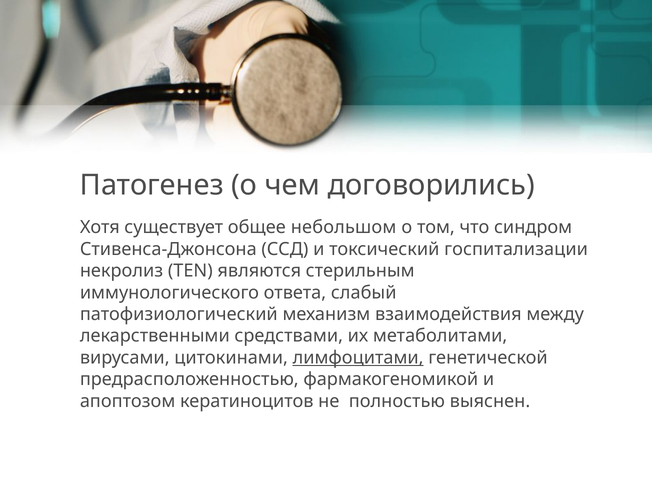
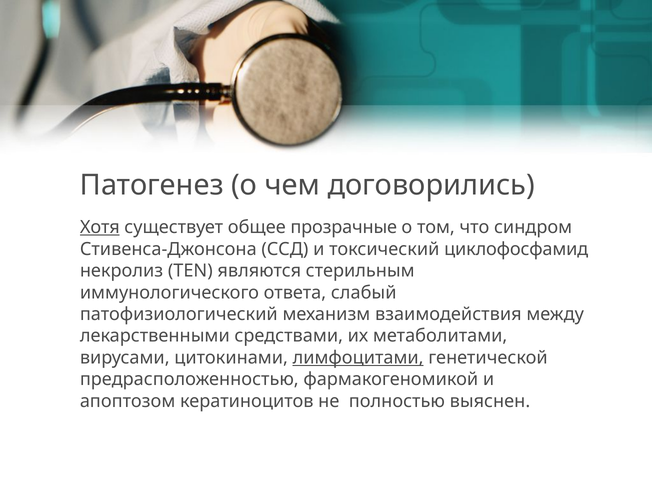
Хотя underline: none -> present (100, 227)
небольшом: небольшом -> прозрачные (344, 227)
госпитализации: госпитализации -> циклофосфамид (516, 249)
